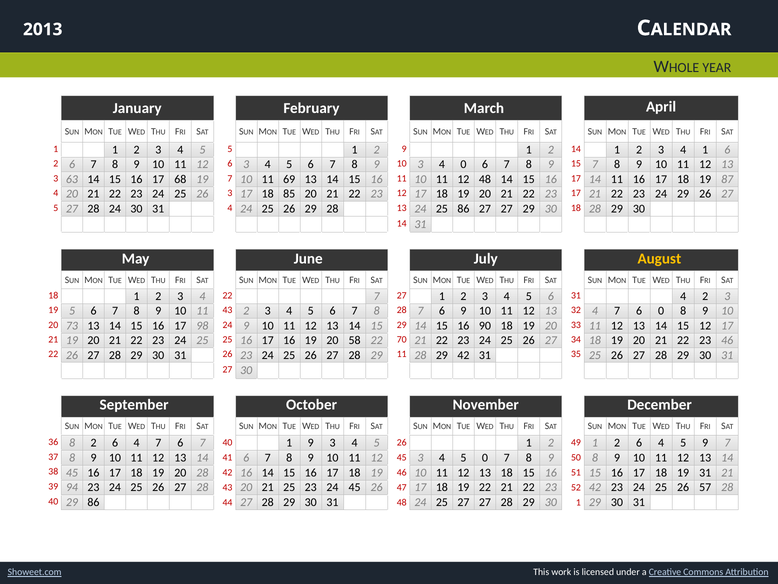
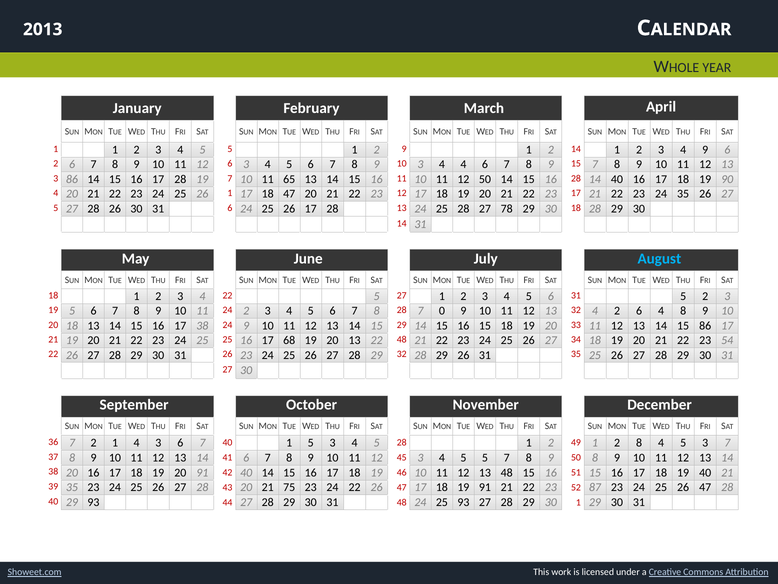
4 1: 1 -> 9 (705, 150)
4 0: 0 -> 4 (463, 164)
3 63: 63 -> 86 (72, 179)
16 17 68: 68 -> 28 (180, 179)
69: 69 -> 65 (289, 179)
12 48: 48 -> 50 (485, 179)
17: 17 -> 28 (576, 178)
14 11: 11 -> 40 (617, 179)
87: 87 -> 90 (727, 179)
26 3: 3 -> 1 (230, 193)
18 85: 85 -> 47 (289, 194)
24 29: 29 -> 35 (683, 194)
28 24: 24 -> 26 (115, 209)
30 31 4: 4 -> 6 (230, 208)
26 29: 29 -> 17 (311, 209)
25 86: 86 -> 28 (463, 209)
27: 27 -> 78 (507, 209)
August colour: yellow -> light blue (659, 258)
22 7: 7 -> 5 (377, 296)
6 31 4: 4 -> 5 (683, 296)
11 43: 43 -> 24 (227, 310)
28 7 6: 6 -> 0 (442, 311)
32 4 7: 7 -> 2 (617, 311)
6 0: 0 -> 4 (661, 311)
20 73: 73 -> 18 (72, 325)
17 98: 98 -> 38 (202, 325)
16 90: 90 -> 15 (485, 325)
15 12: 12 -> 86 (705, 325)
17 16: 16 -> 68 (289, 340)
20 58: 58 -> 13 (355, 340)
22 70: 70 -> 48 (402, 339)
23 46: 46 -> 54 (727, 340)
29 11: 11 -> 32 (402, 354)
29 42: 42 -> 26 (463, 355)
36 8: 8 -> 7 (72, 442)
6: 6 -> 1 (115, 442)
7: 7 -> 3 (158, 442)
1 9: 9 -> 5 (311, 442)
5 26: 26 -> 28 (402, 442)
1 2 6: 6 -> 8 (639, 442)
4 5 9: 9 -> 3 (705, 442)
0: 0 -> 5 (485, 457)
38 45: 45 -> 20 (72, 472)
20 28: 28 -> 91 (202, 472)
42 16: 16 -> 40 (246, 472)
13 18: 18 -> 48 (507, 472)
19 31: 31 -> 40 (705, 472)
39 94: 94 -> 35 (72, 487)
21 25: 25 -> 75 (289, 487)
24 45: 45 -> 22 (355, 487)
19 22: 22 -> 91 (485, 487)
52 42: 42 -> 87 (595, 487)
25 26 57: 57 -> 47 (705, 487)
29 86: 86 -> 93 (93, 502)
25 27: 27 -> 93 (463, 502)
